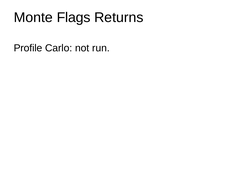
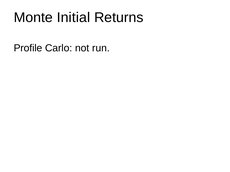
Flags: Flags -> Initial (73, 17)
